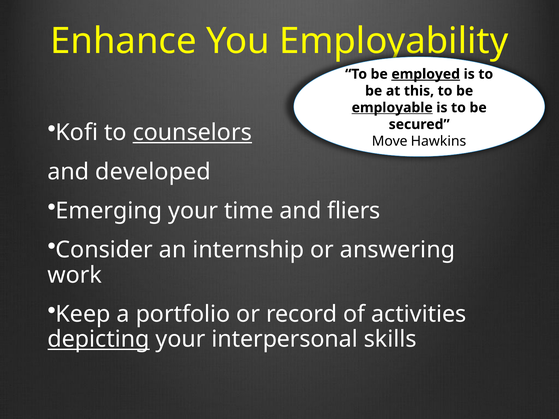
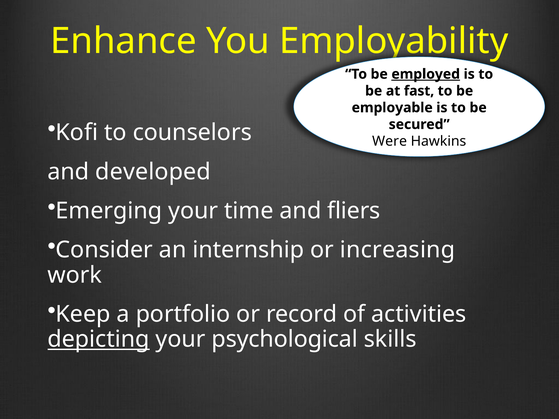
this: this -> fast (419, 91)
employable underline: present -> none (392, 108)
counselors underline: present -> none (192, 133)
Move: Move -> Were (390, 141)
answering: answering -> increasing (398, 250)
interpersonal: interpersonal -> psychological (285, 339)
